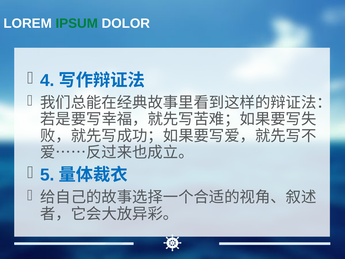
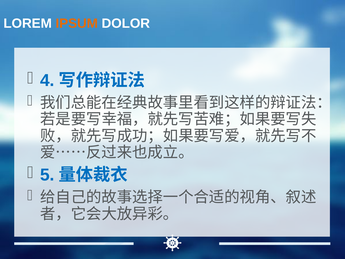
IPSUM colour: green -> orange (77, 23)
